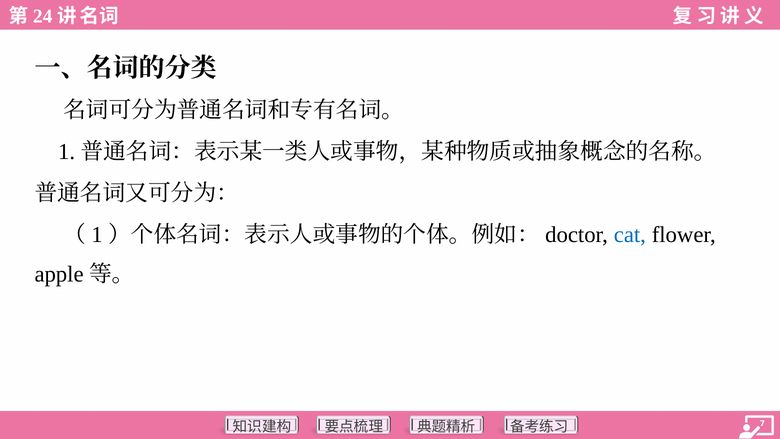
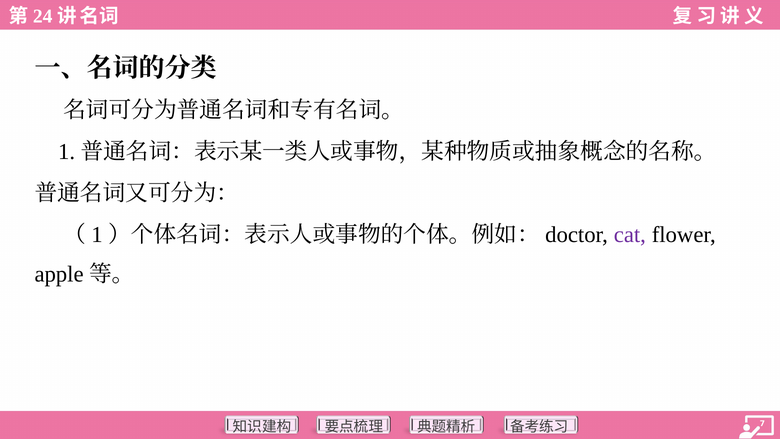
cat colour: blue -> purple (630, 235)
